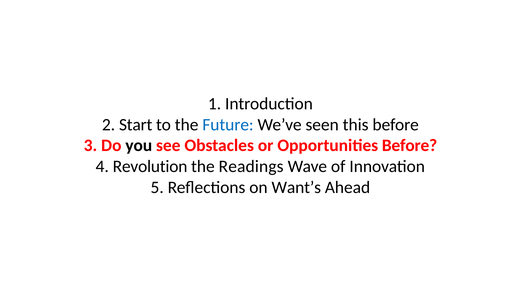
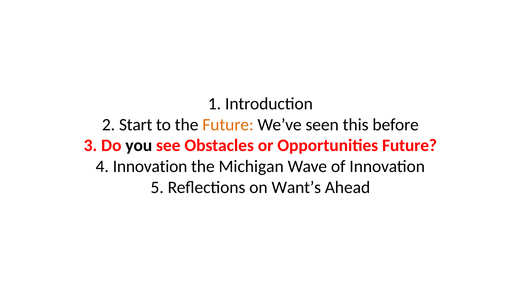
Future colour: blue -> orange (228, 124)
Opportunities Before: Before -> Future (410, 145)
4 Revolution: Revolution -> Innovation (150, 166)
Readings: Readings -> Michigan (251, 166)
